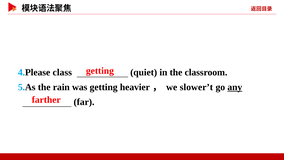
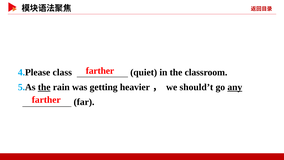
getting: getting -> farther (100, 71)
the underline: none -> present (44, 87)
slower’t: slower’t -> should’t (196, 87)
